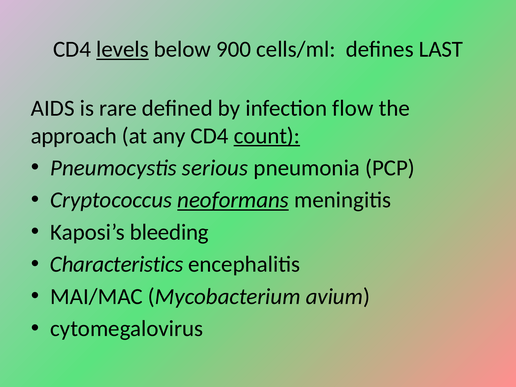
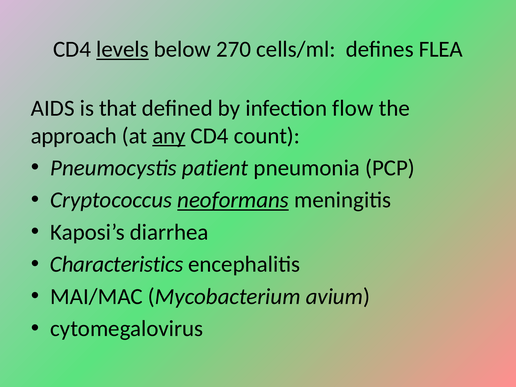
900: 900 -> 270 (234, 49)
LAST: LAST -> FLEA (441, 49)
rare: rare -> that (118, 108)
any underline: none -> present (169, 136)
count underline: present -> none (267, 136)
serious: serious -> patient (215, 168)
bleeding: bleeding -> diarrhea (169, 232)
